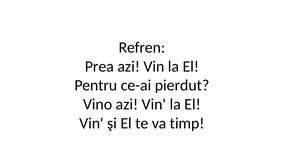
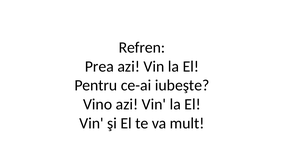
pierdut: pierdut -> iubeşte (182, 85)
timp: timp -> mult (187, 123)
